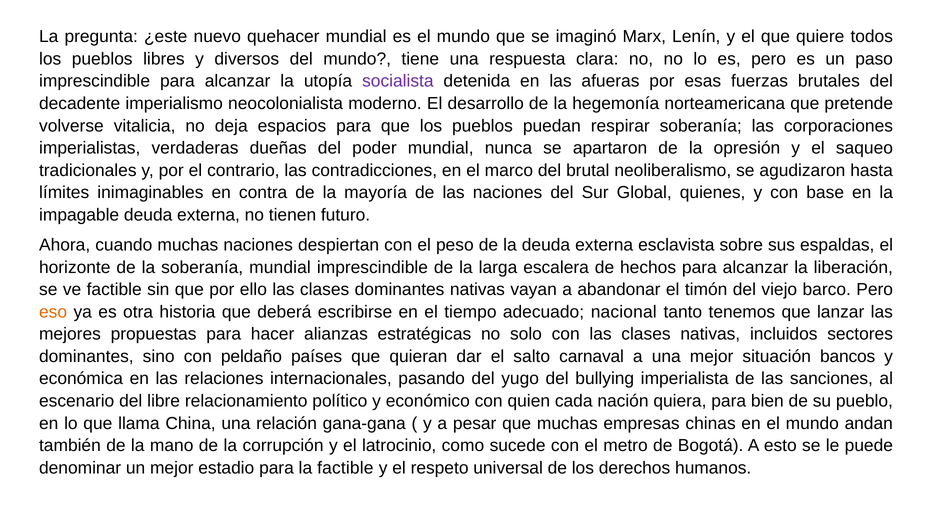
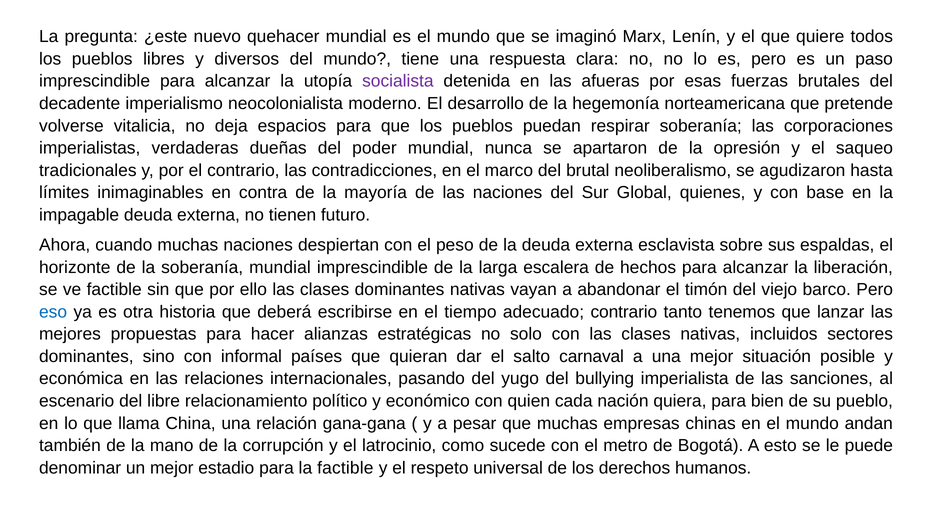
eso colour: orange -> blue (53, 312)
adecuado nacional: nacional -> contrario (624, 312)
peldaño: peldaño -> informal (251, 357)
bancos: bancos -> posible (848, 357)
